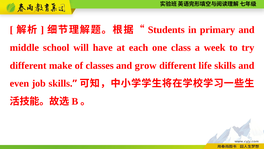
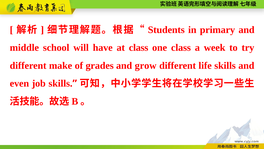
at each: each -> class (139, 48)
classes: classes -> grades (100, 65)
